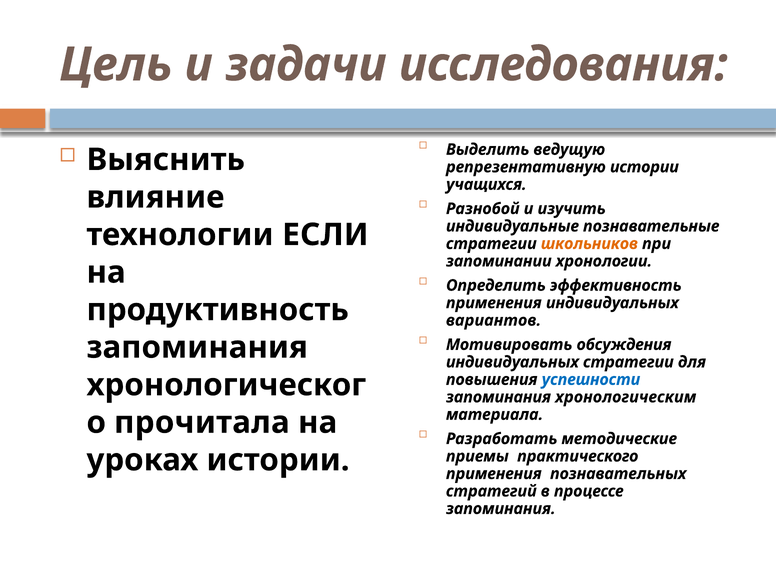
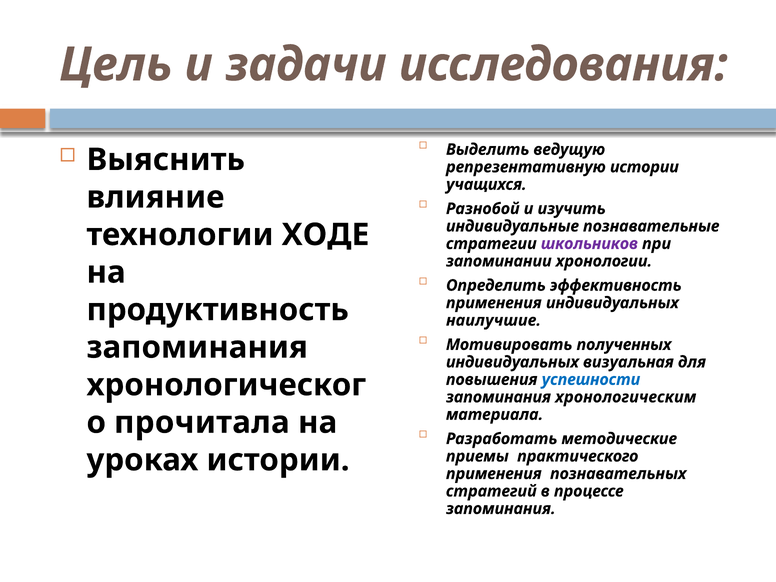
ЕСЛИ: ЕСЛИ -> ХОДЕ (325, 235)
школьников colour: orange -> purple (589, 244)
вариантов: вариантов -> наилучшие (494, 320)
обсуждения: обсуждения -> полученных (624, 345)
индивидуальных стратегии: стратегии -> визуальная (628, 362)
